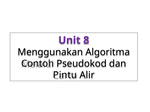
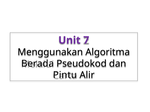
8: 8 -> 7 (86, 40)
Contoh: Contoh -> Berada (38, 64)
